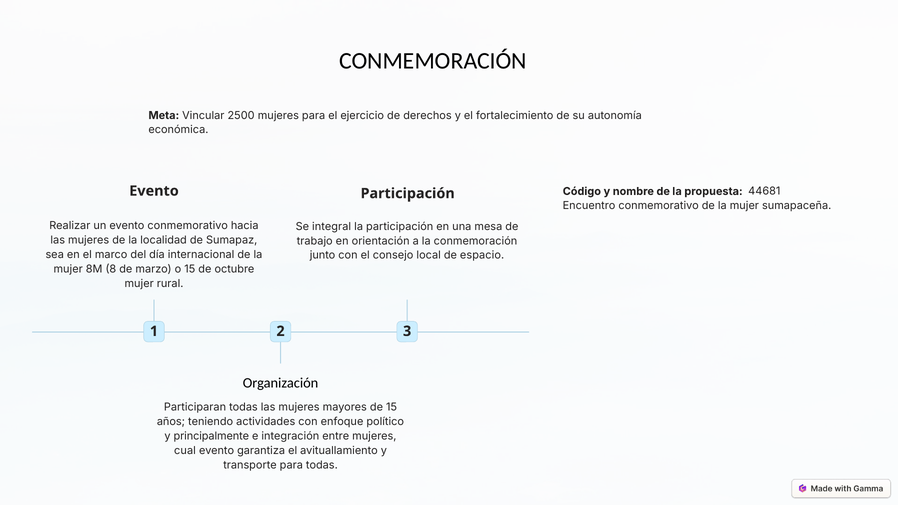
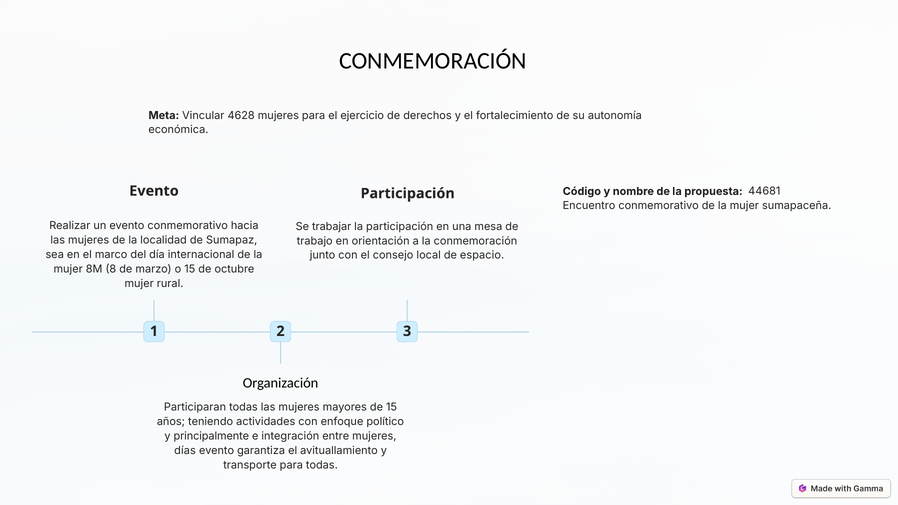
2500: 2500 -> 4628 (241, 115)
integral: integral -> trabajar (332, 227)
cual: cual -> días (185, 451)
